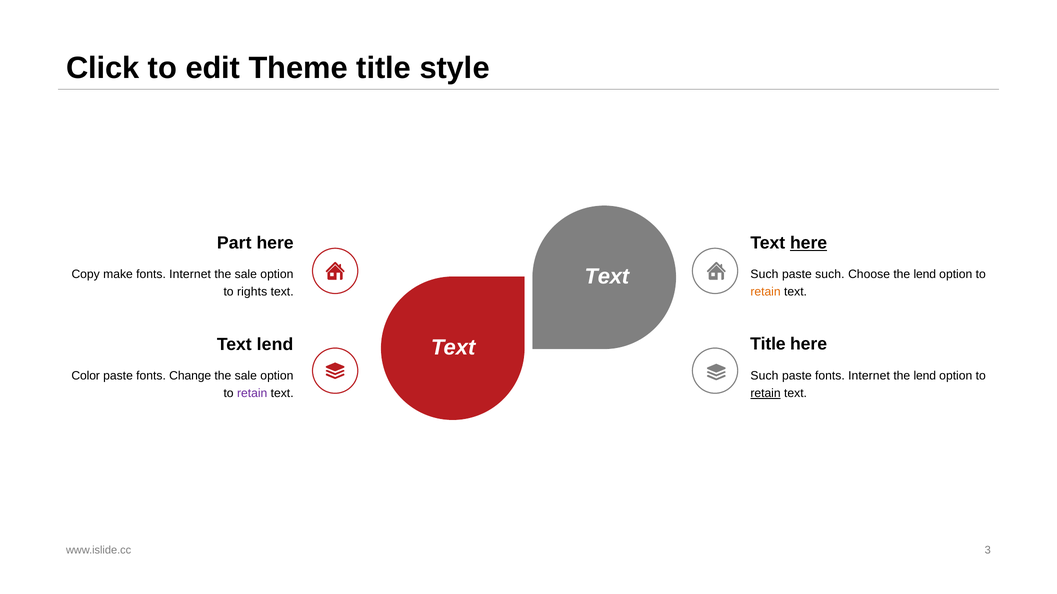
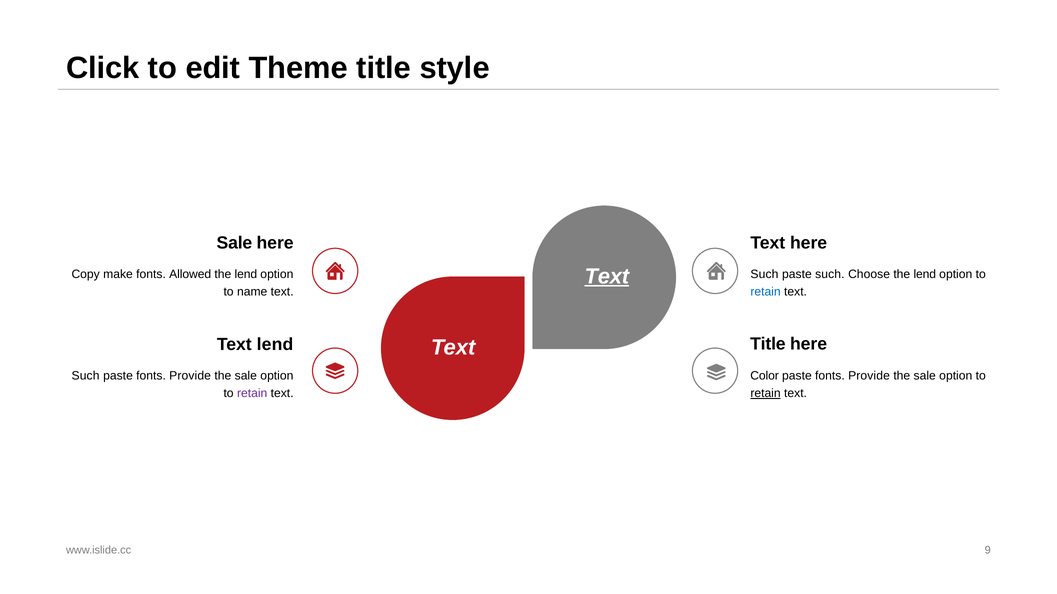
Part: Part -> Sale (234, 243)
here underline: present -> none (809, 243)
Text underline: none -> present (607, 277)
Internet: Internet -> Allowed (190, 275)
sale: sale -> lend (246, 275)
rights: rights -> name (252, 292)
retain colour: orange -> blue (766, 292)
Color: Color -> Such (86, 376)
Change: Change -> Provide (190, 376)
Such: Such -> Color (765, 376)
Internet: Internet -> Provide (869, 376)
lend: lend -> sale (925, 376)
3: 3 -> 9 (988, 551)
